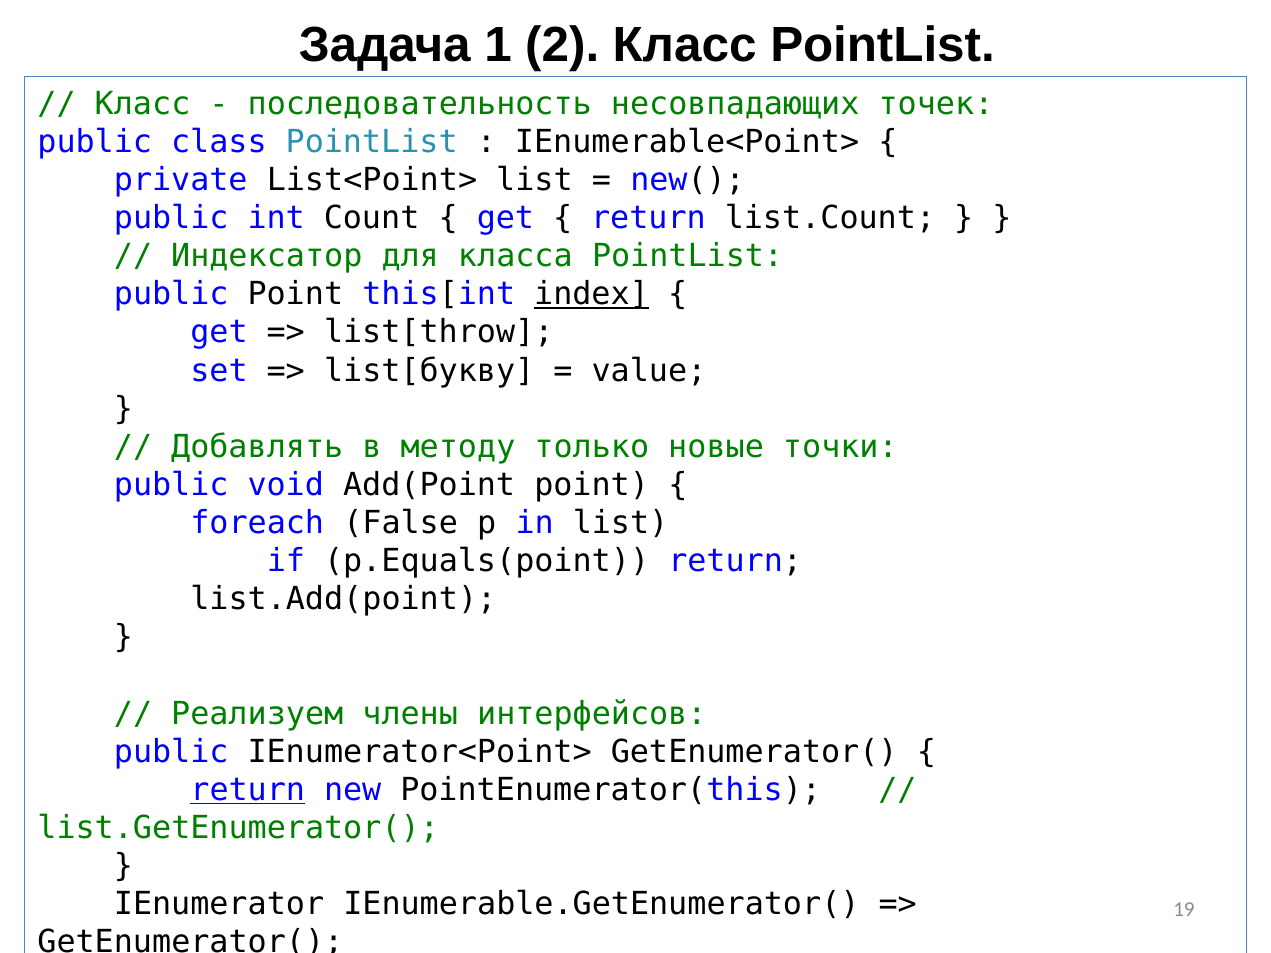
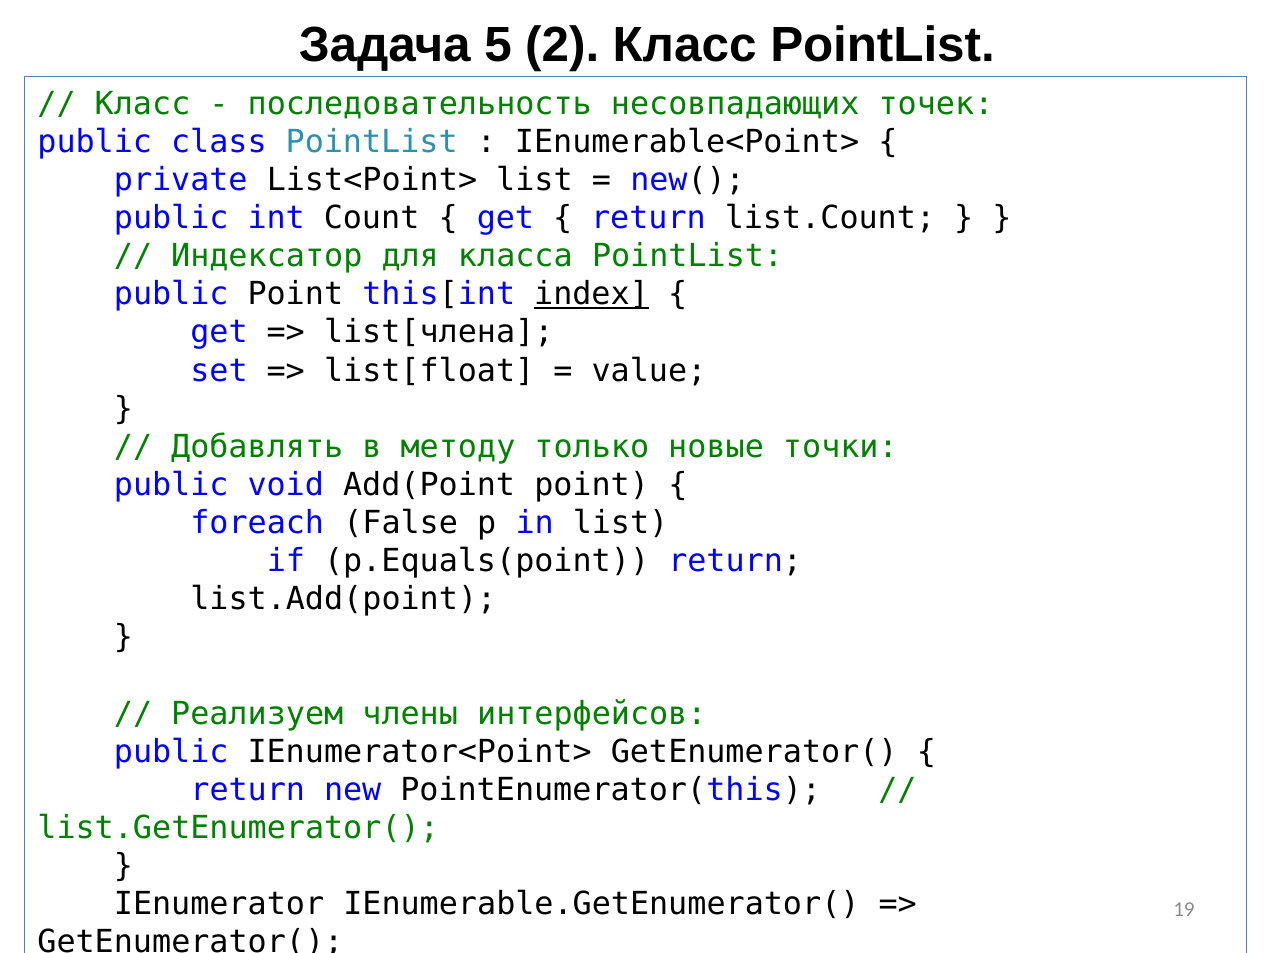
1: 1 -> 5 (498, 46)
list[throw: list[throw -> list[члена (439, 333)
list[букву: list[букву -> list[float (429, 371)
return underline: present -> none (248, 790)
